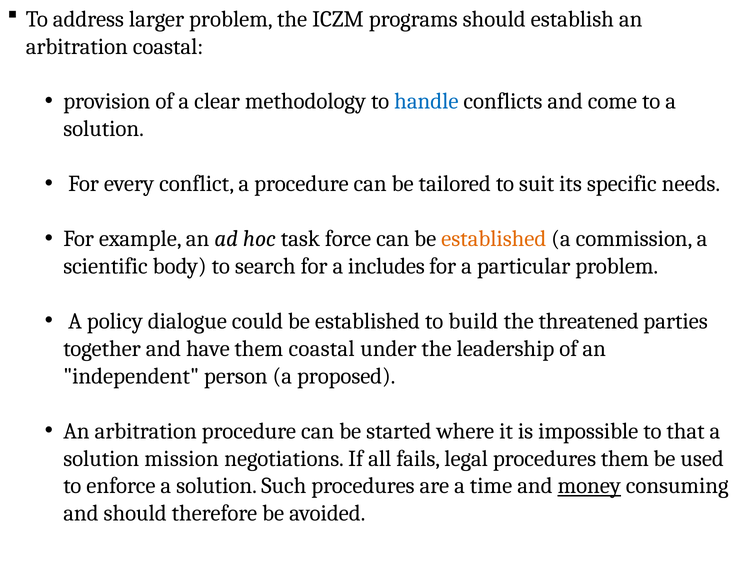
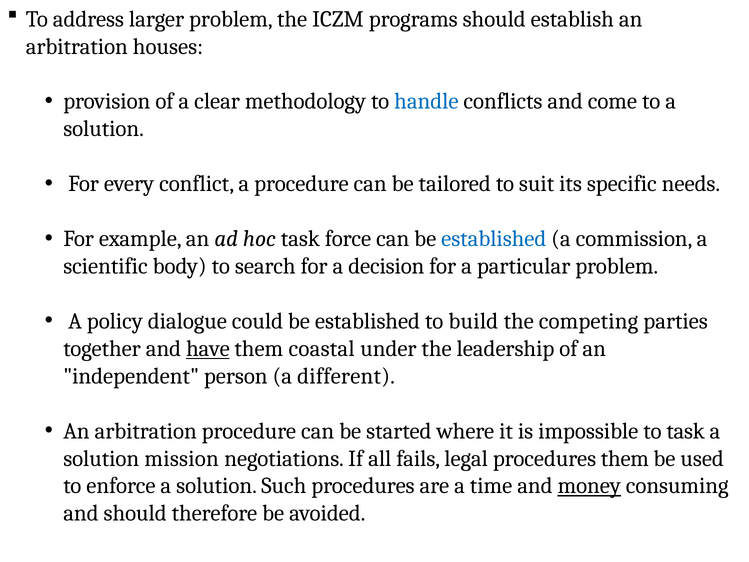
arbitration coastal: coastal -> houses (168, 46)
established colour: orange -> blue (494, 239)
includes: includes -> decision (386, 266)
threatened: threatened -> competing (588, 321)
have underline: none -> present (208, 348)
proposed: proposed -> different (346, 376)
to that: that -> task (686, 431)
